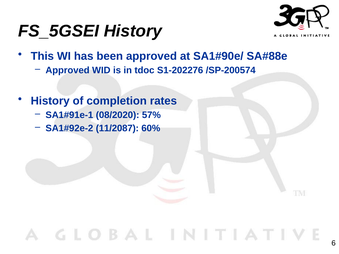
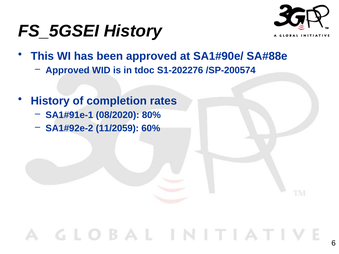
57%: 57% -> 80% (151, 115)
11/2087: 11/2087 -> 11/2059 (117, 128)
